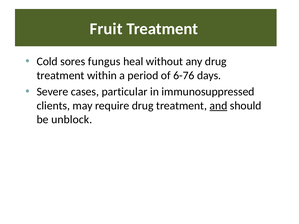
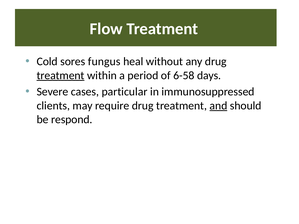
Fruit: Fruit -> Flow (106, 29)
treatment underline: none -> present (61, 76)
6-76: 6-76 -> 6-58 (184, 76)
unblock: unblock -> respond (72, 120)
